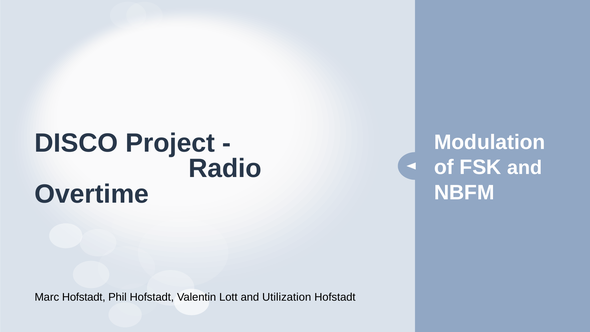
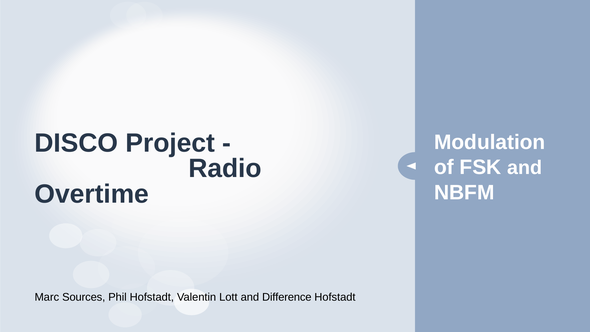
Marc Hofstadt: Hofstadt -> Sources (84, 297)
Utilization: Utilization -> Difference (287, 297)
